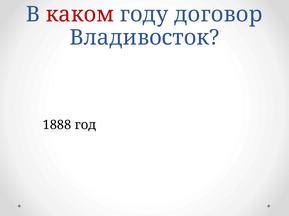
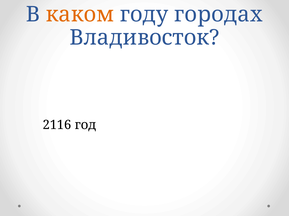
каком colour: red -> orange (80, 14)
договор: договор -> городах (218, 14)
1888: 1888 -> 2116 (57, 125)
